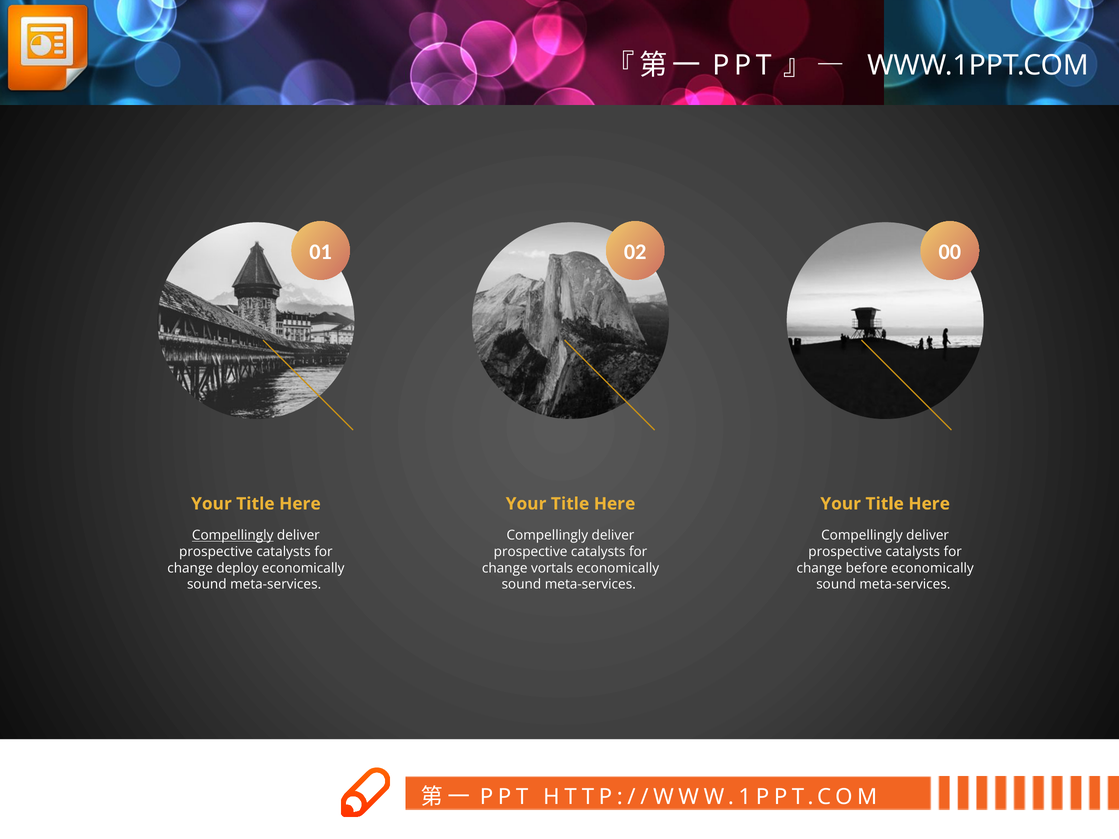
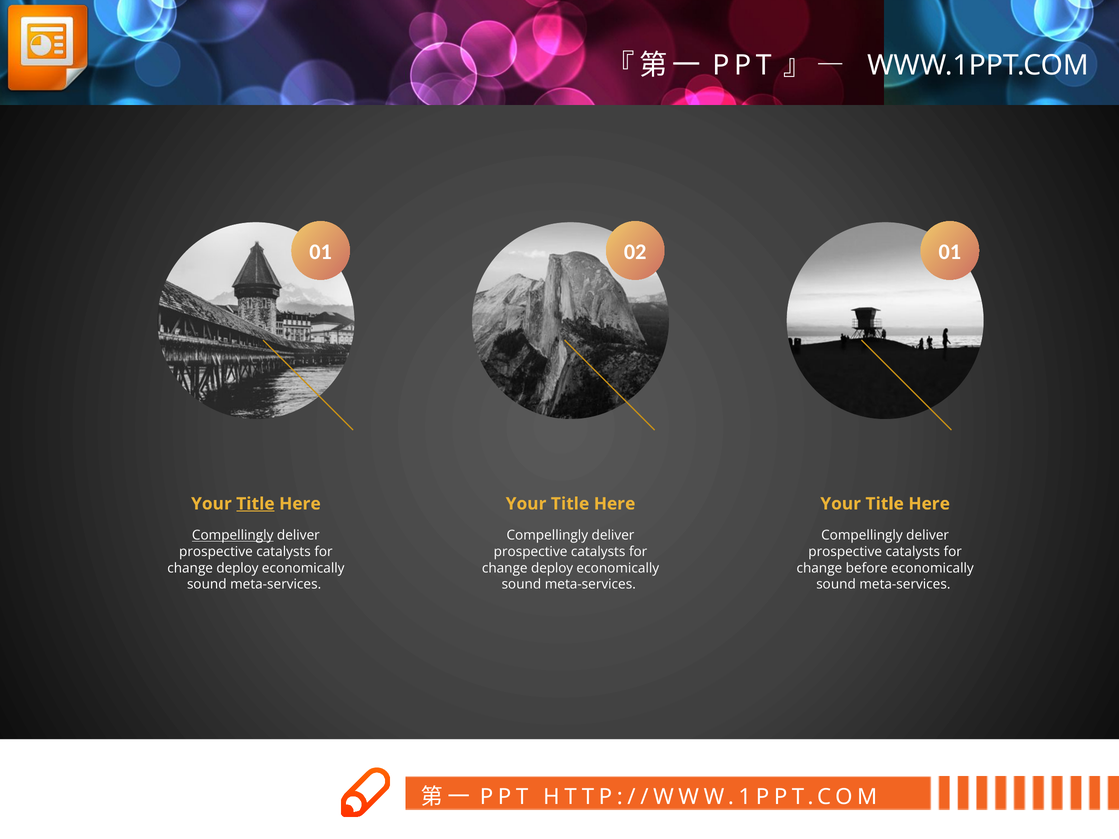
02 00: 00 -> 01 (950, 252)
Title underline: none -> present (255, 504)
vortals: vortals -> deploy (552, 568)
